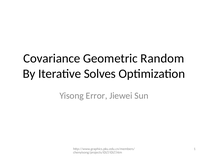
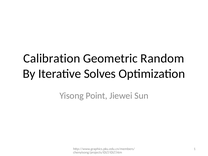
Covariance: Covariance -> Calibration (52, 58)
Error: Error -> Point (97, 96)
